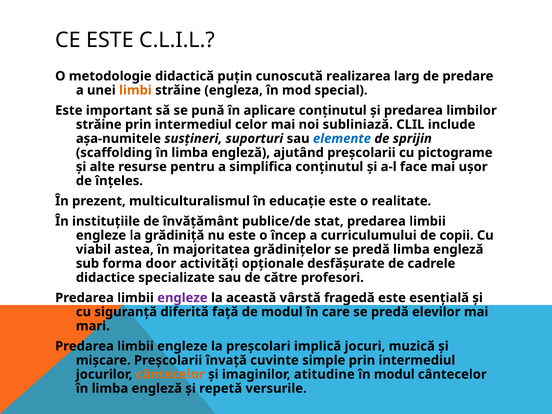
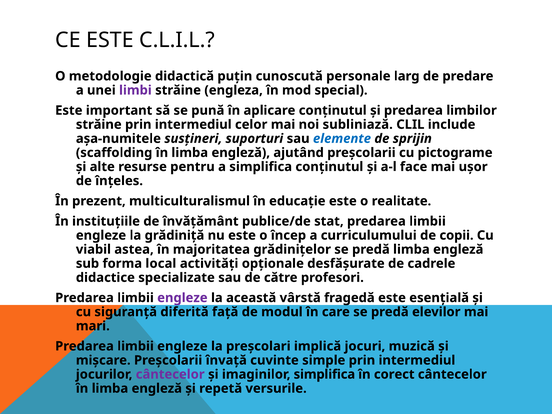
realizarea: realizarea -> personale (358, 76)
limbi colour: orange -> purple (135, 90)
door: door -> local (161, 264)
cântecelor colour: orange -> purple (170, 374)
imaginilor atitudine: atitudine -> simplifica (324, 374)
în modul: modul -> corect (394, 374)
